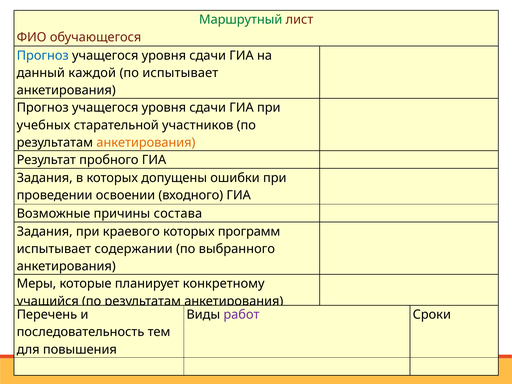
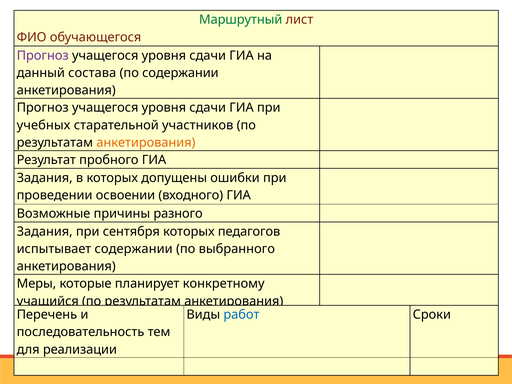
Прогноз colour: blue -> purple (43, 55)
каждой: каждой -> состава (92, 73)
по испытывает: испытывает -> содержании (180, 73)
состава: состава -> разного (178, 214)
краевого: краевого -> сентября (131, 231)
программ: программ -> педагогов (249, 231)
работ colour: purple -> blue (241, 315)
повышения: повышения -> реализации (80, 349)
